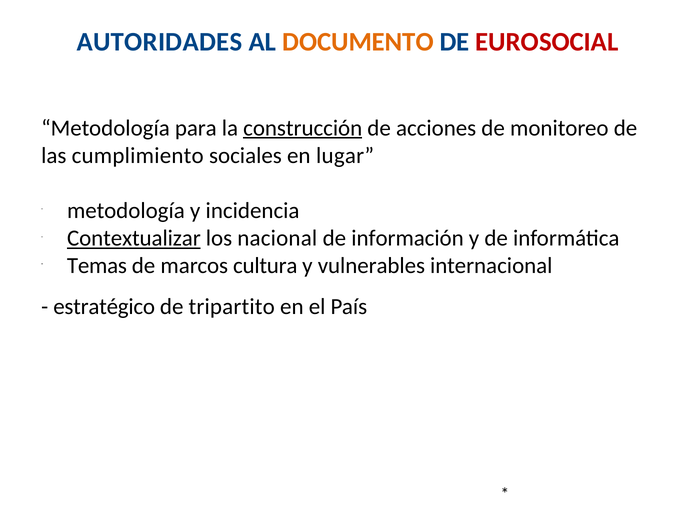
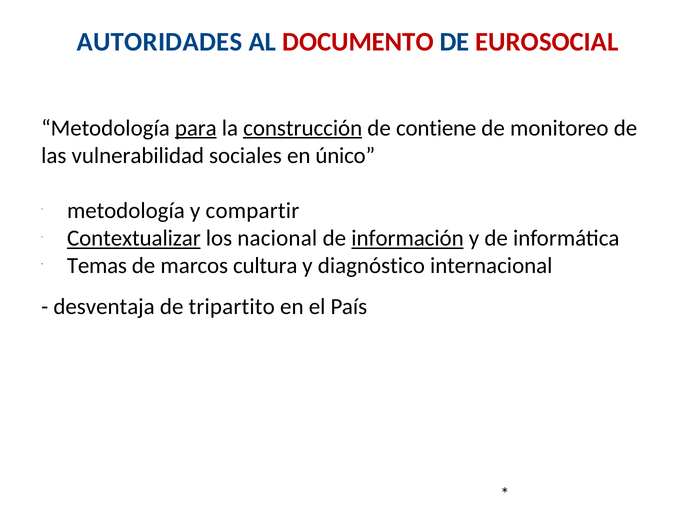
DOCUMENTO colour: orange -> red (358, 42)
para underline: none -> present (196, 128)
acciones: acciones -> contiene (436, 128)
cumplimiento: cumplimiento -> vulnerabilidad (138, 155)
lugar: lugar -> único (345, 155)
incidencia: incidencia -> compartir (252, 211)
información underline: none -> present (408, 238)
vulnerables: vulnerables -> diagnóstico (371, 266)
estratégico: estratégico -> desventaja (104, 307)
